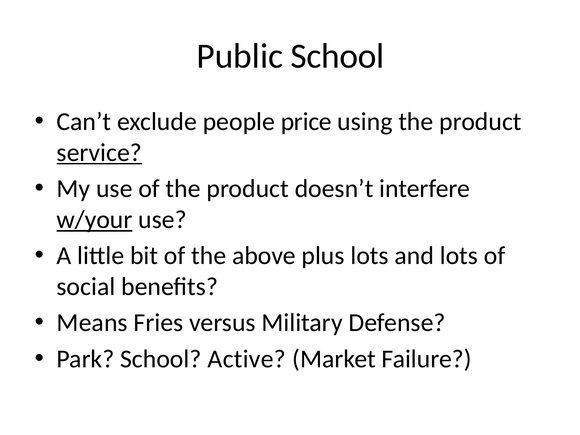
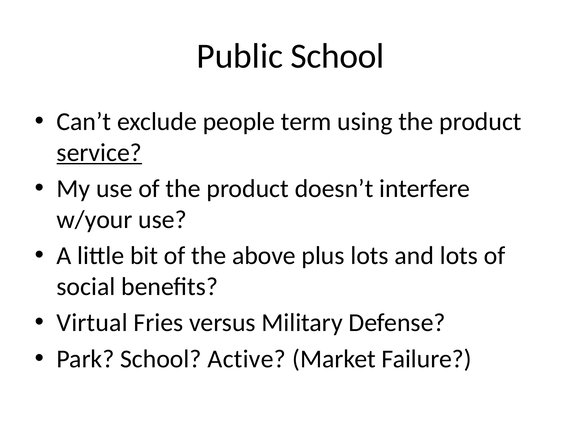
price: price -> term (306, 122)
w/your underline: present -> none (94, 220)
Means: Means -> Virtual (92, 323)
